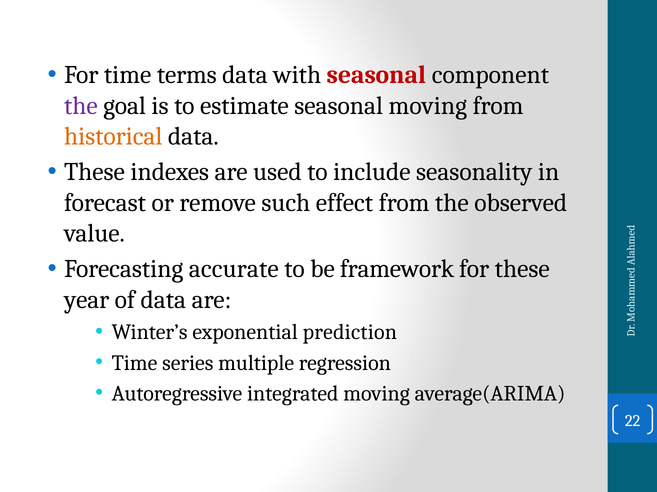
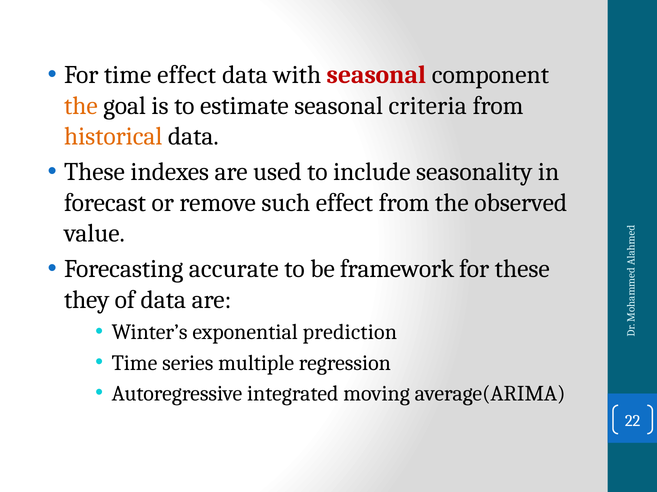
time terms: terms -> effect (187, 75)
the colour: purple -> orange (81, 106)
seasonal moving: moving -> criteria (428, 106)
year: year -> they (87, 300)
